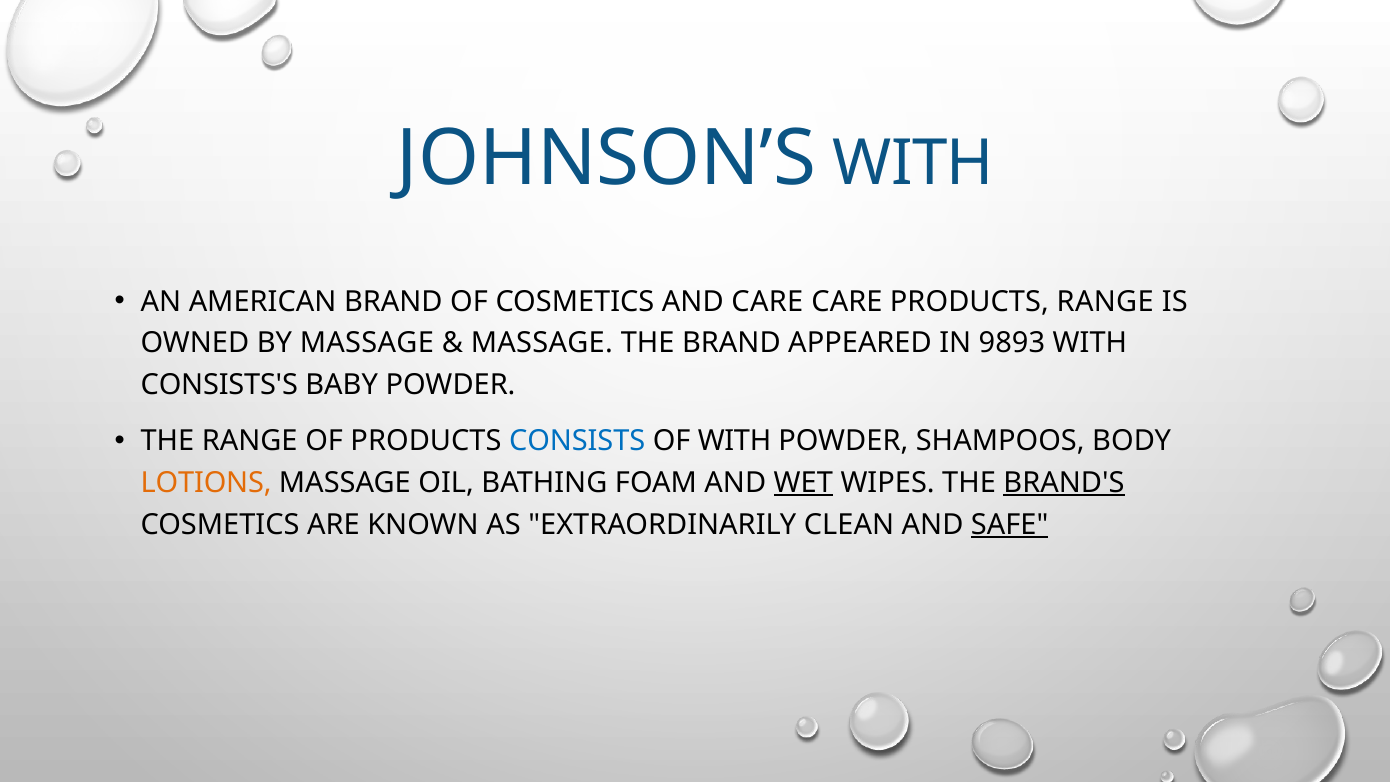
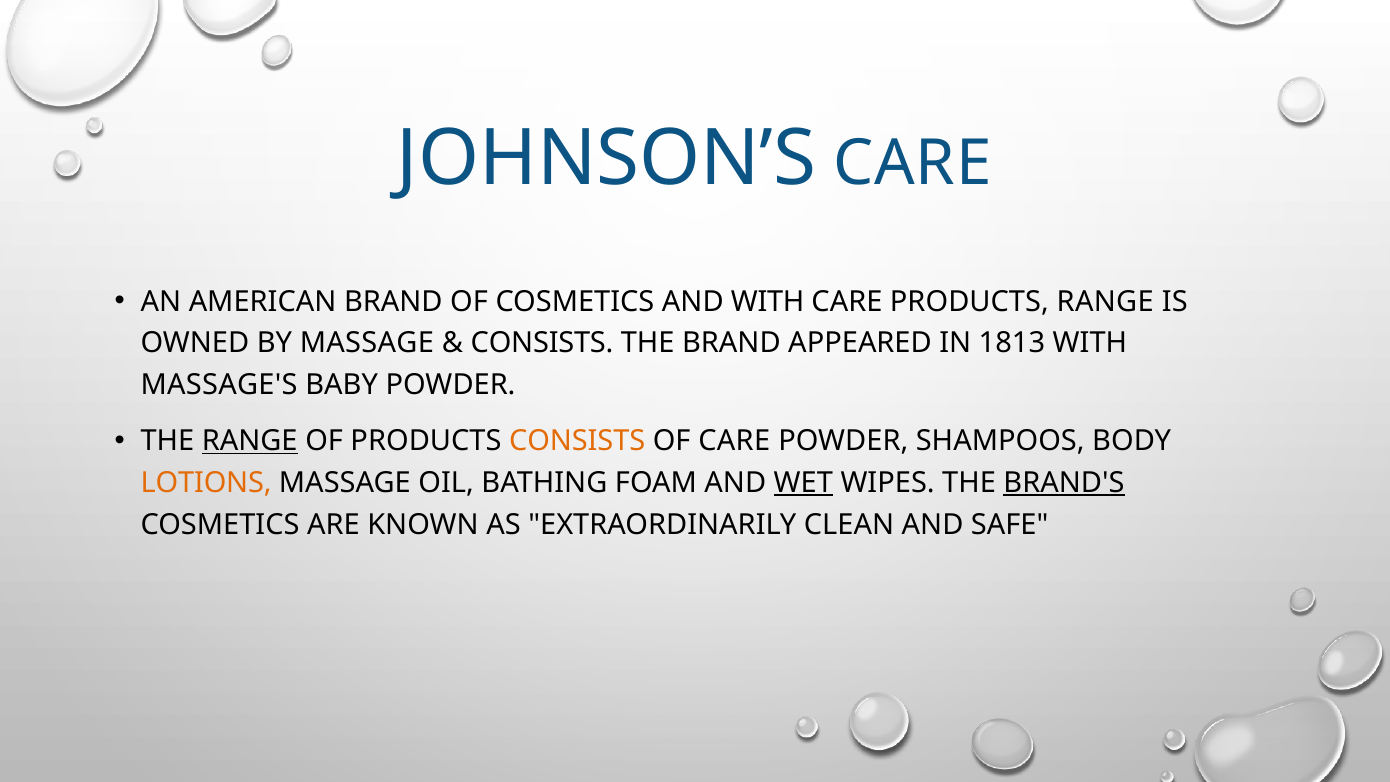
JOHNSON’S WITH: WITH -> CARE (913, 164)
AND CARE: CARE -> WITH (768, 301)
MASSAGE: MASSAGE -> CONSISTS (542, 343)
9893: 9893 -> 1813 (1012, 343)
CONSISTS'S: CONSISTS'S -> MASSAGE'S (219, 385)
RANGE underline: none -> present (250, 441)
CONSISTS colour: blue -> orange (577, 441)
OF WITH: WITH -> CARE (734, 441)
SAFE underline: present -> none (1010, 524)
